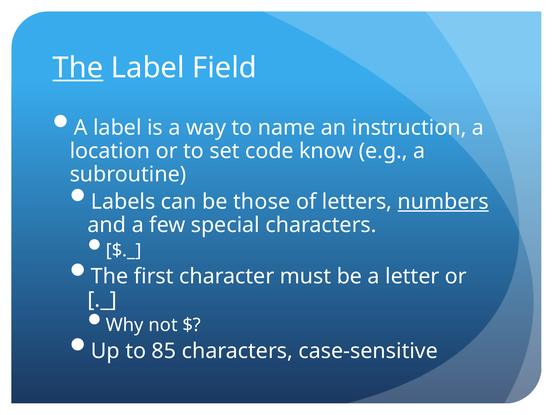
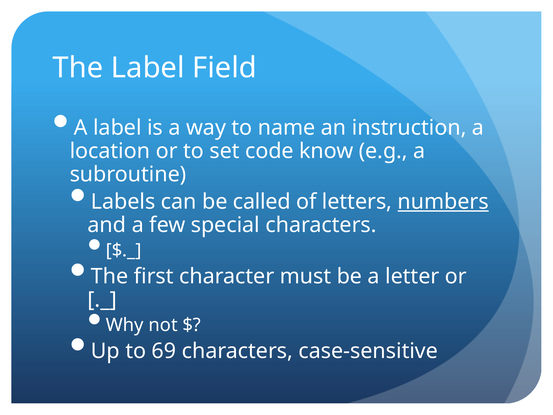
The underline: present -> none (78, 68)
those: those -> called (262, 202)
85: 85 -> 69 (164, 351)
